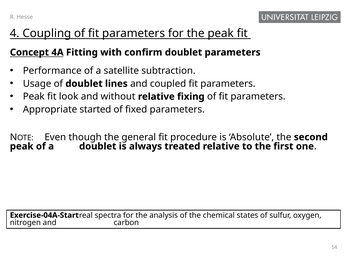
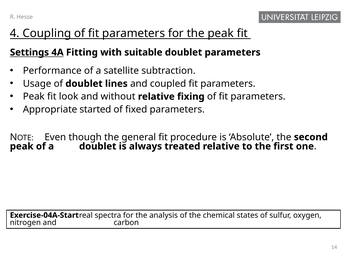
Concept: Concept -> Settings (29, 52)
confirm: confirm -> suitable (143, 52)
